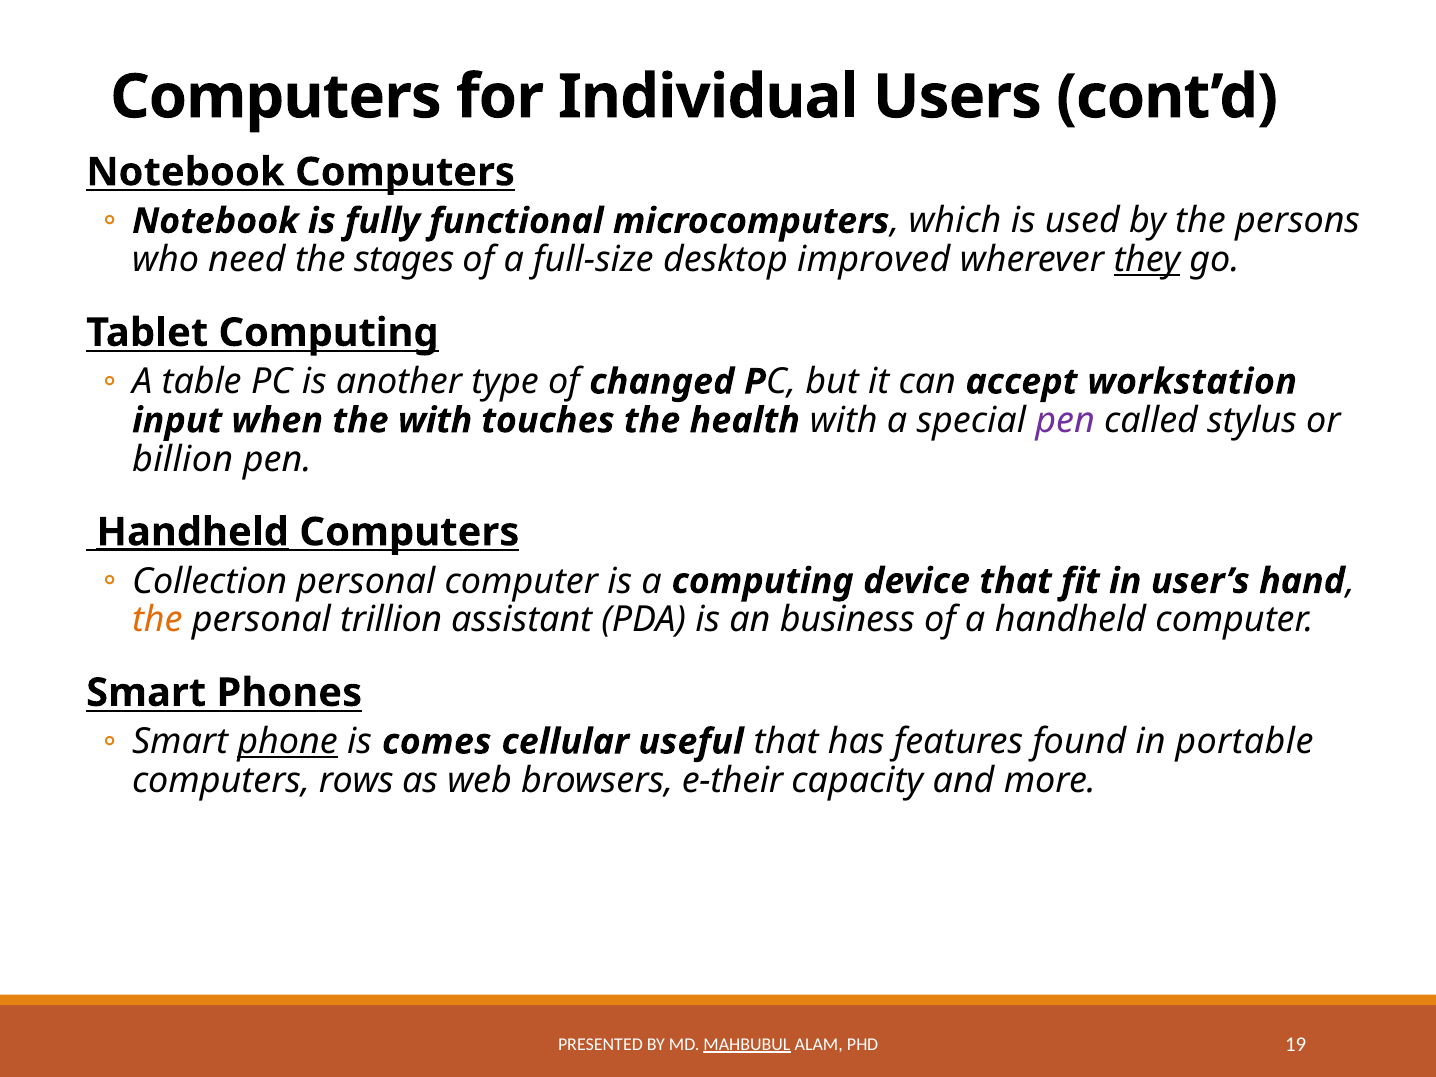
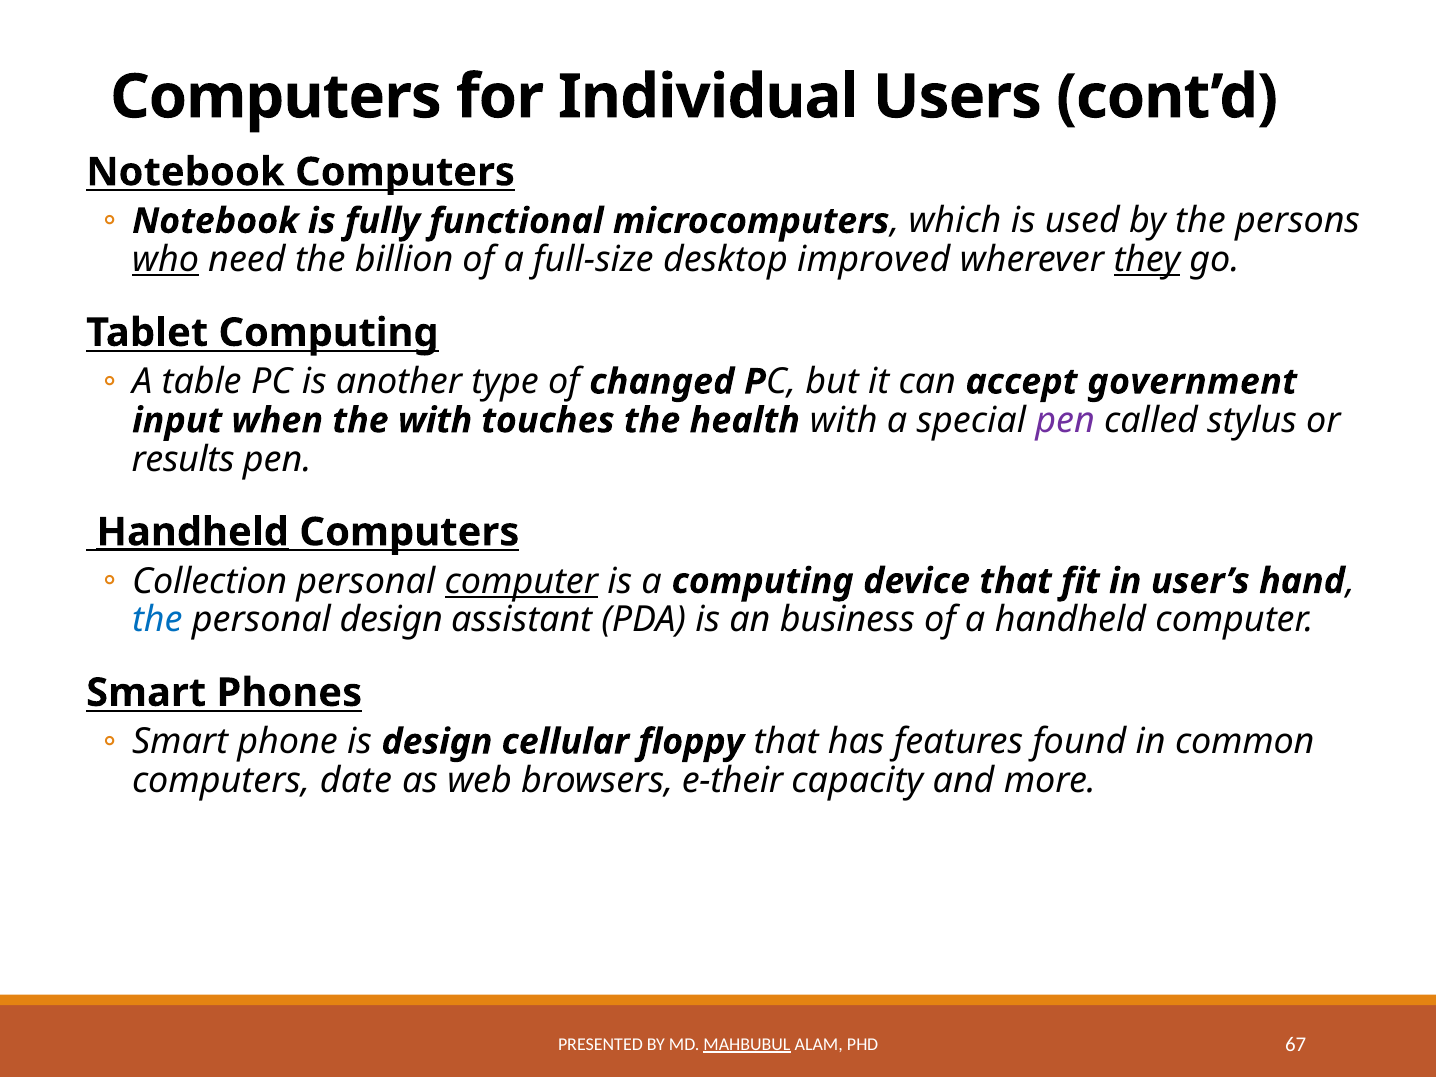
who underline: none -> present (166, 260)
stages: stages -> billion (404, 260)
workstation: workstation -> government (1192, 382)
billion: billion -> results (183, 459)
computer underline: none -> present (521, 581)
the colour: orange -> blue (157, 620)
personal trillion: trillion -> design (391, 620)
phone underline: present -> none (288, 742)
is comes: comes -> design (437, 742)
useful: useful -> floppy (691, 742)
portable: portable -> common (1245, 742)
rows: rows -> date (356, 781)
19: 19 -> 67 (1296, 1044)
